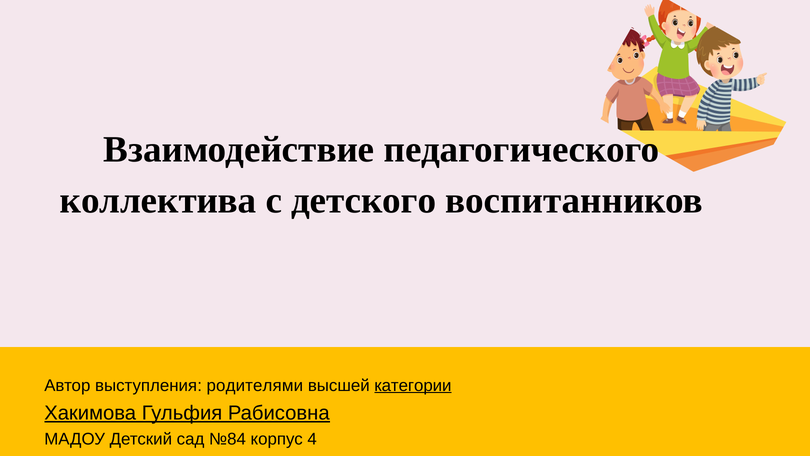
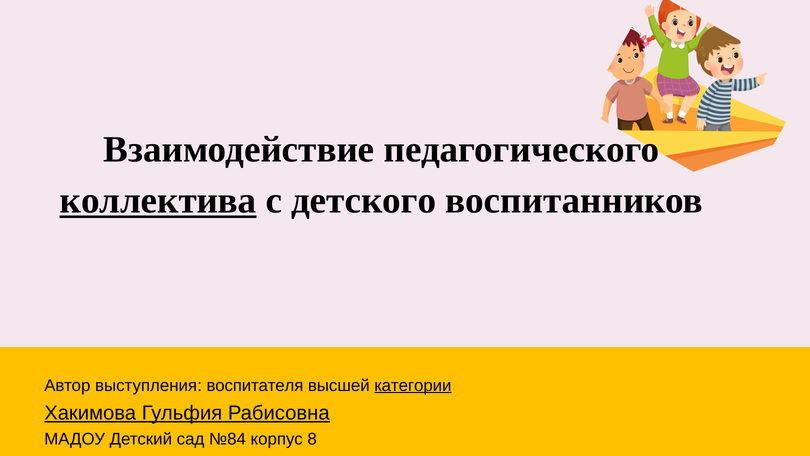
коллектива underline: none -> present (158, 201)
родителями: родителями -> воспитателя (255, 385)
4: 4 -> 8 (312, 439)
